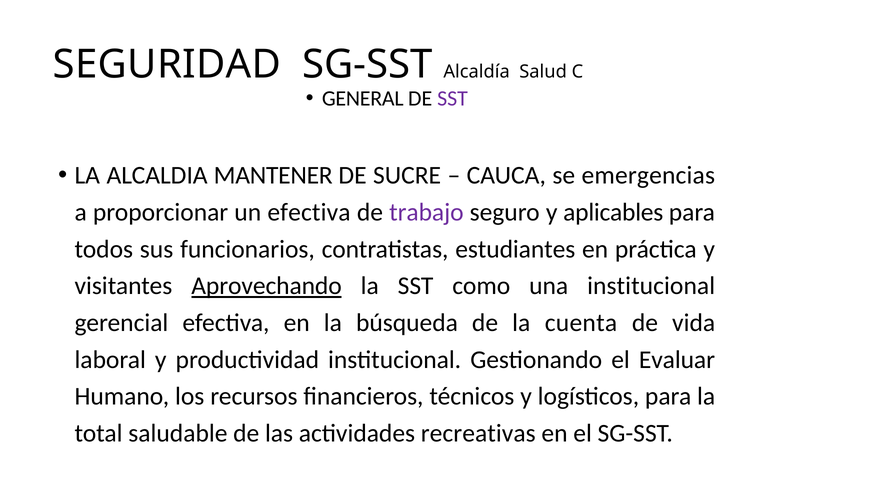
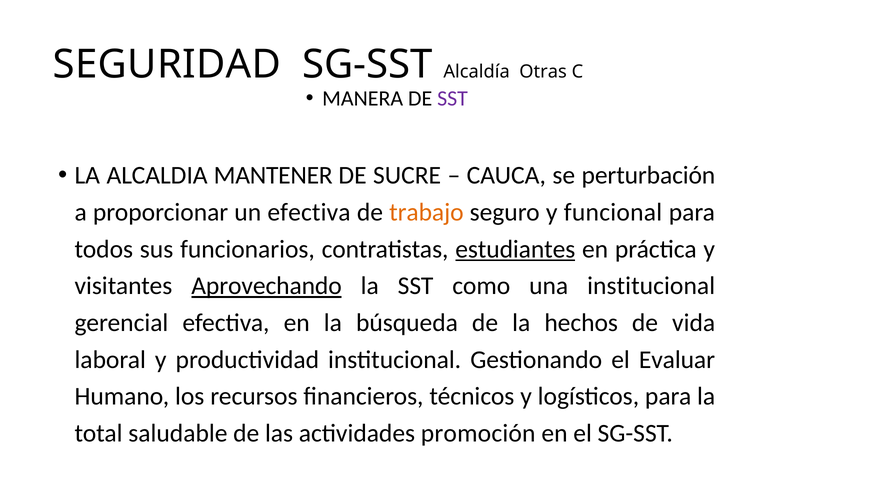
Salud: Salud -> Otras (543, 72)
GENERAL: GENERAL -> MANERA (363, 98)
emergencias: emergencias -> perturbación (648, 175)
trabajo colour: purple -> orange (426, 212)
aplicables: aplicables -> funcional (613, 212)
estudiantes underline: none -> present (515, 249)
cuenta: cuenta -> hechos (581, 323)
recreativas: recreativas -> promoción (478, 433)
